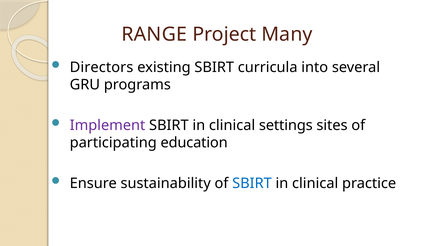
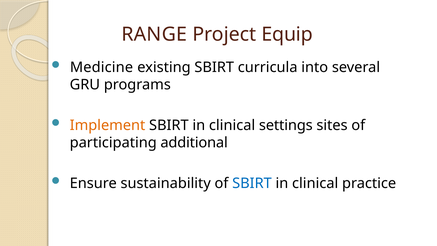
Many: Many -> Equip (287, 34)
Directors: Directors -> Medicine (102, 67)
Implement colour: purple -> orange (108, 125)
education: education -> additional (194, 143)
